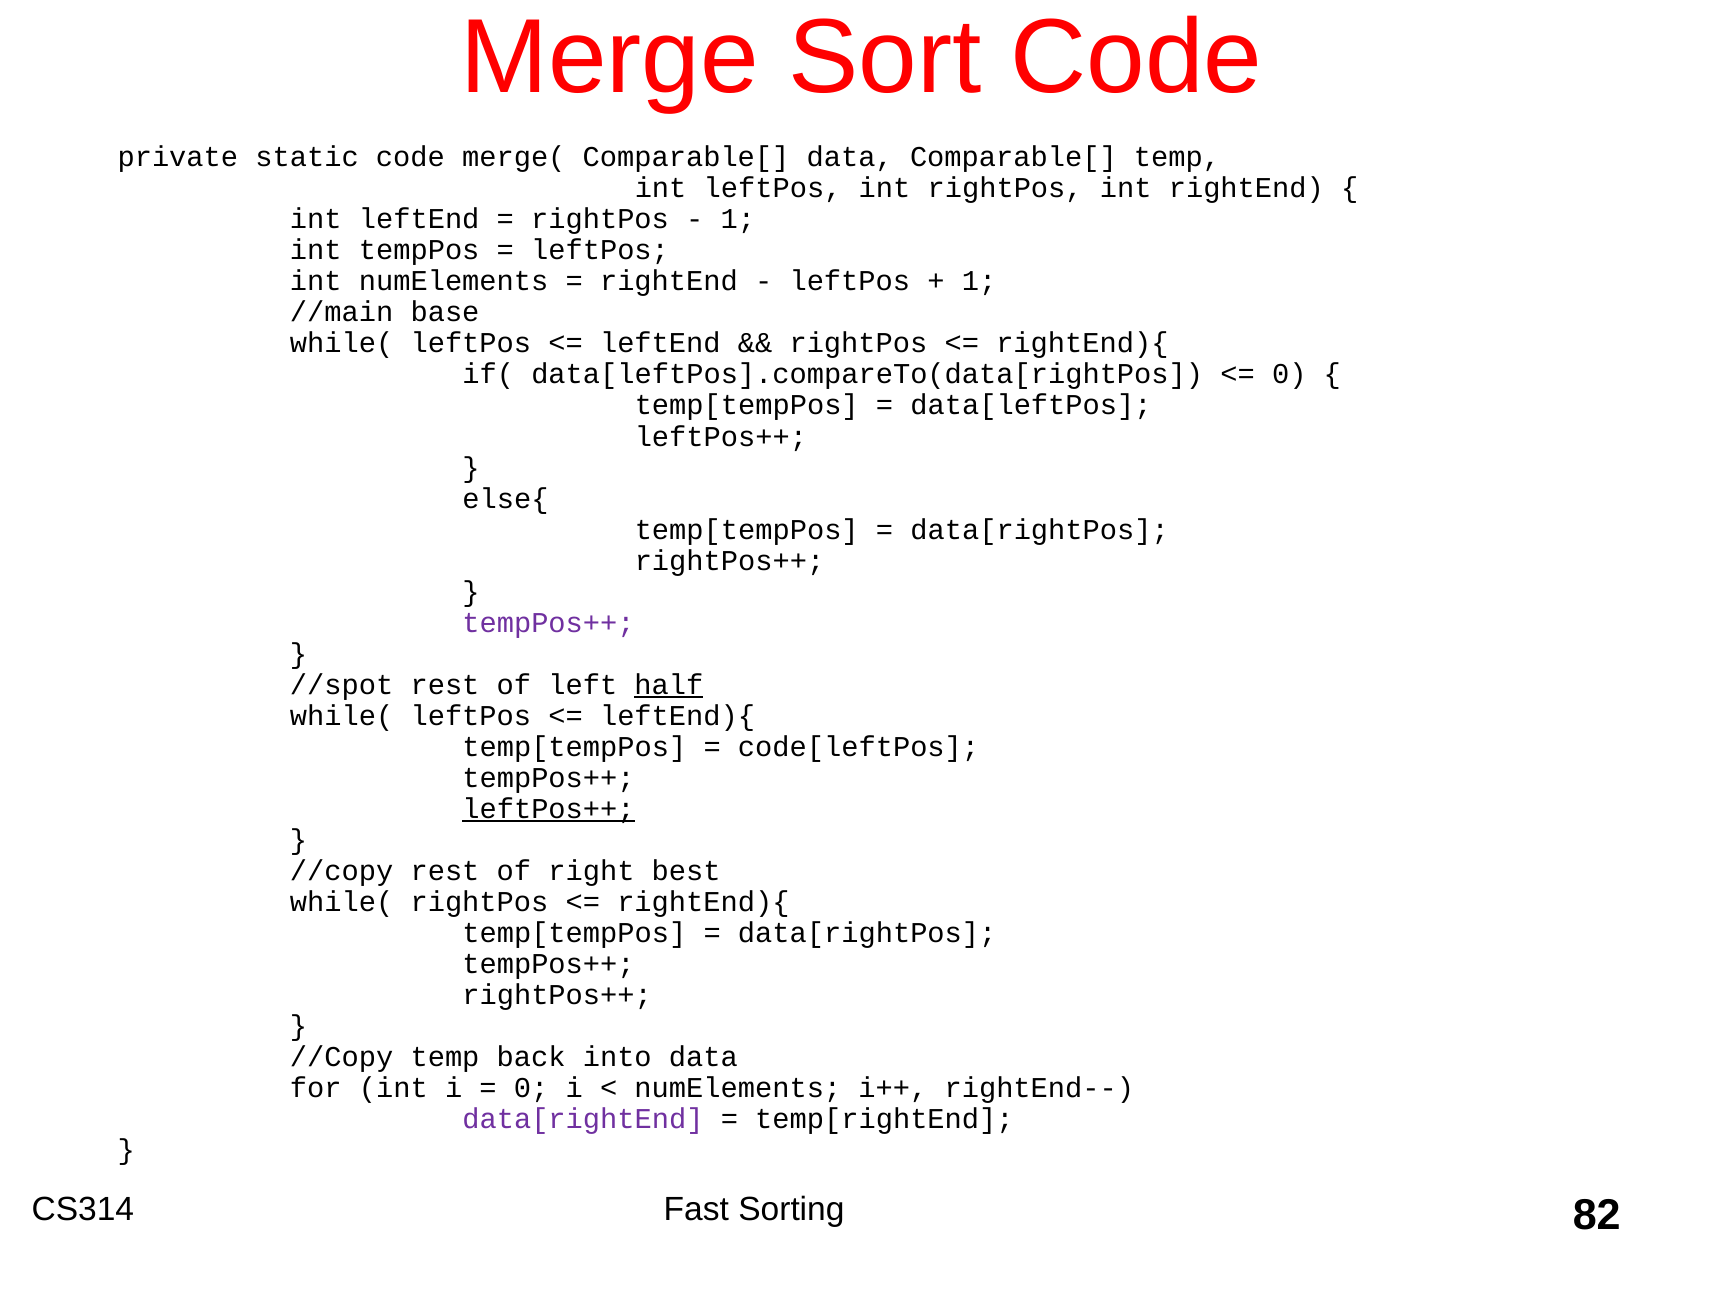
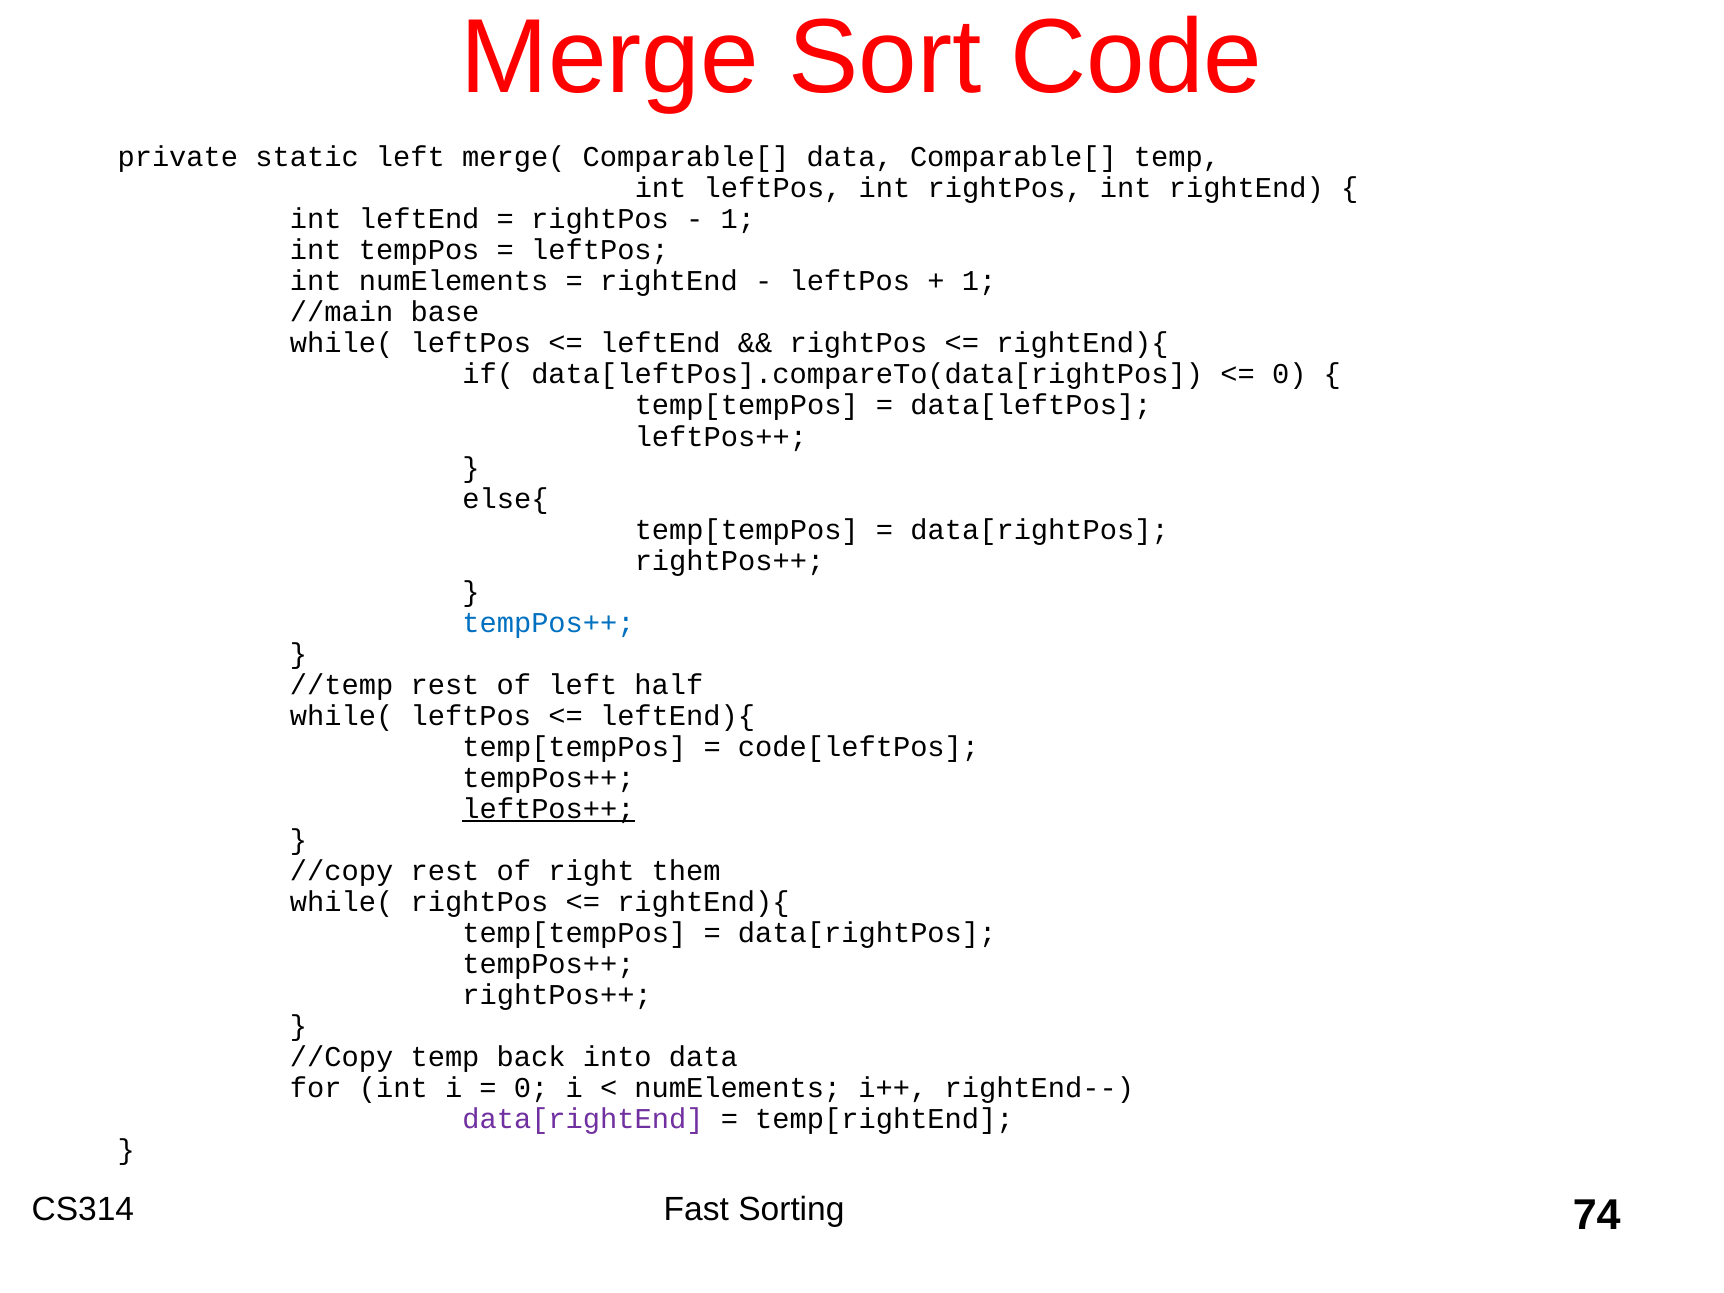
static code: code -> left (410, 157)
tempPos++ colour: purple -> blue (548, 623)
//spot: //spot -> //temp (342, 685)
half underline: present -> none (669, 685)
best: best -> them (686, 871)
82: 82 -> 74 (1597, 1216)
